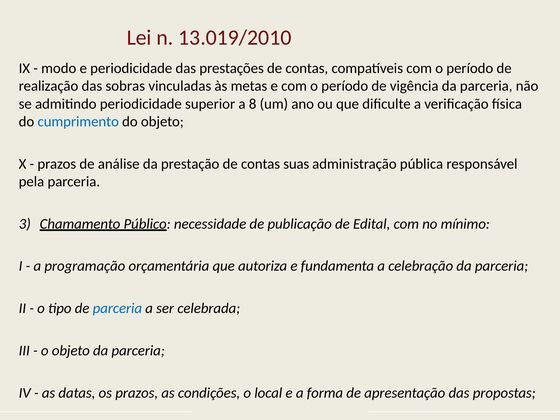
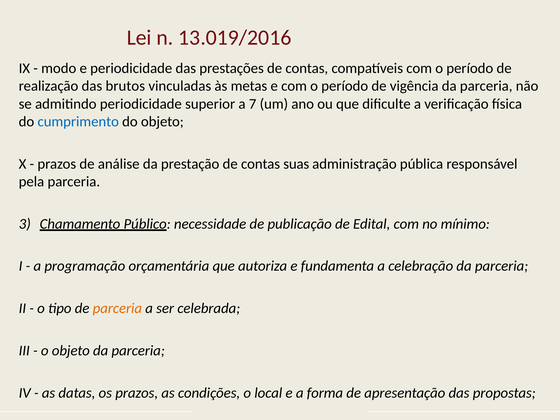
13.019/2010: 13.019/2010 -> 13.019/2016 (235, 38)
sobras: sobras -> brutos (125, 86)
8: 8 -> 7 (253, 104)
parceria colour: blue -> orange (117, 308)
